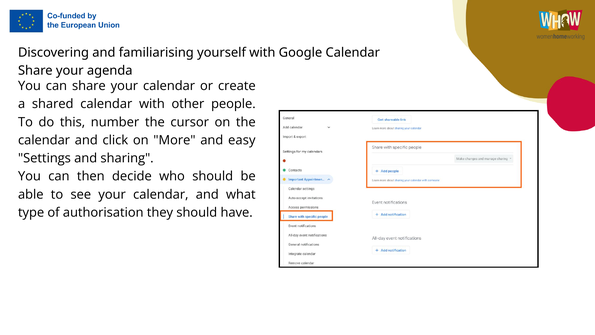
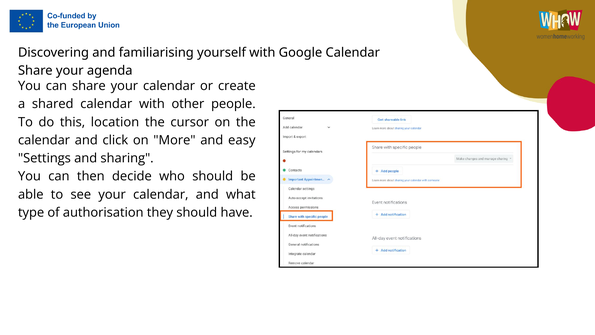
number: number -> location (115, 122)
